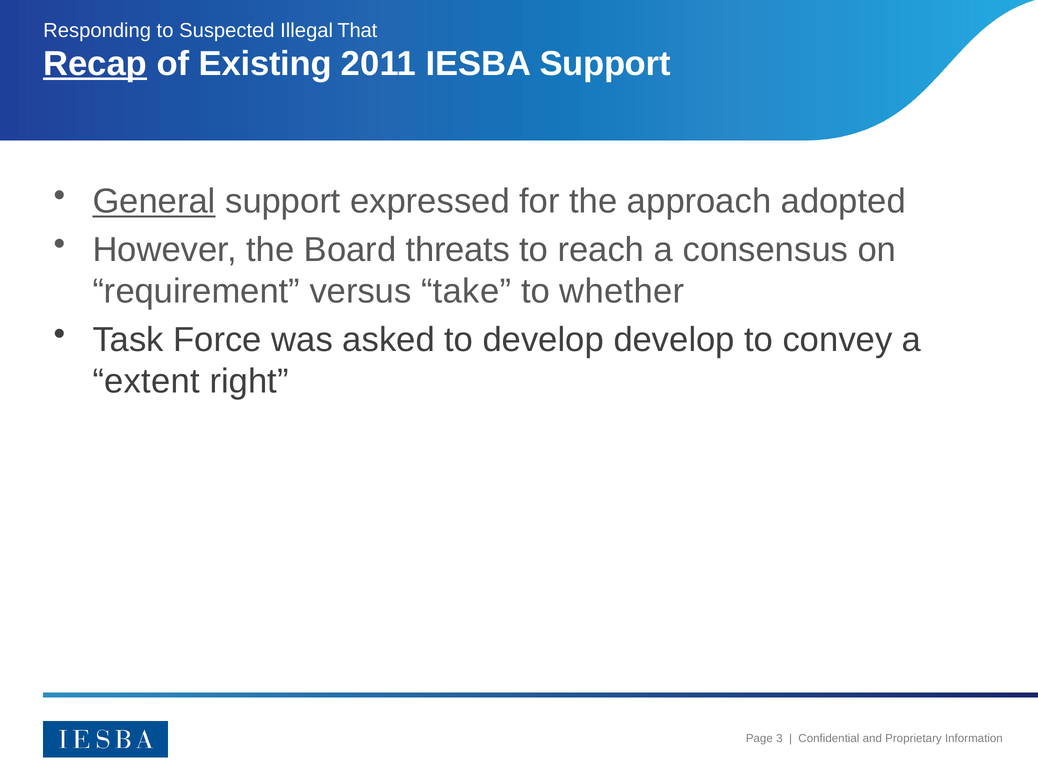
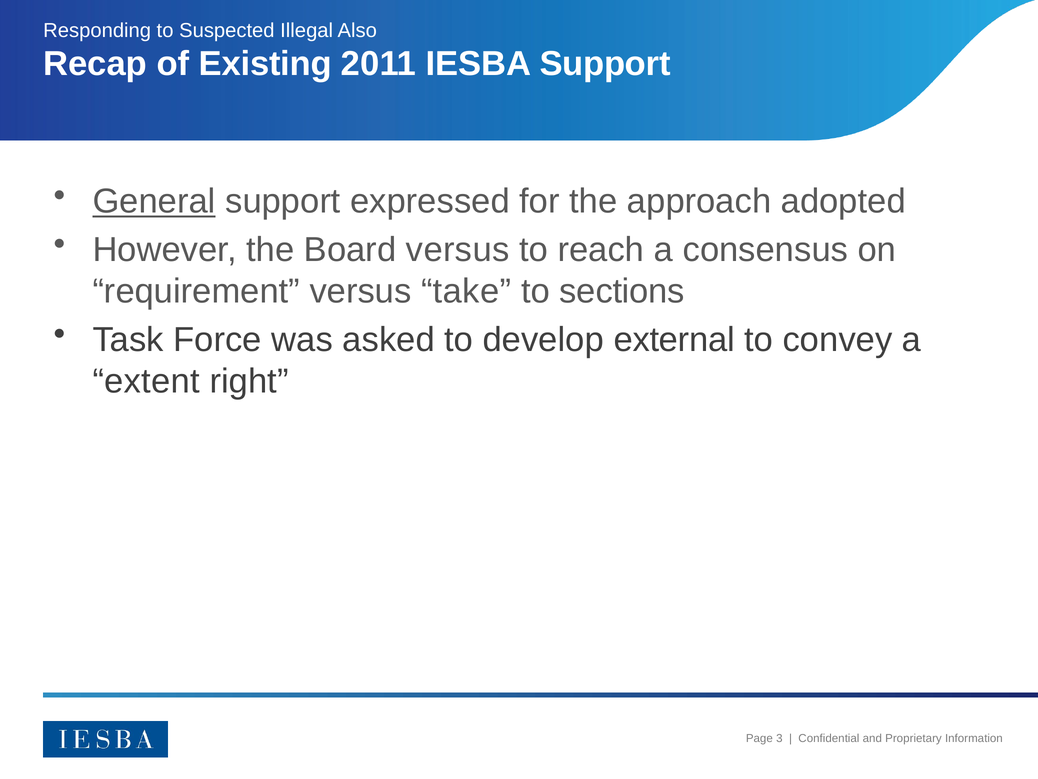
That: That -> Also (357, 31)
Recap underline: present -> none (95, 64)
Board threats: threats -> versus (458, 250)
whether: whether -> sections (622, 291)
develop develop: develop -> external (674, 340)
